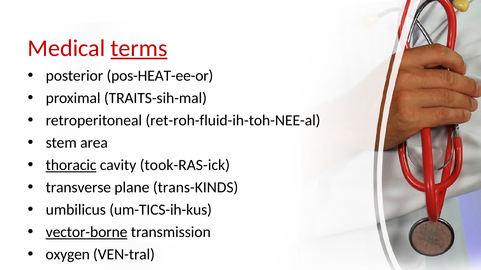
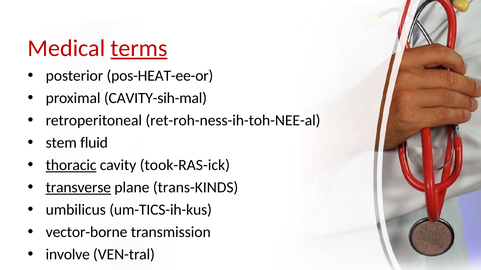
TRAITS-sih-mal: TRAITS-sih-mal -> CAVITY-sih-mal (155, 98)
ret-roh-fluid-ih-toh-NEE-al: ret-roh-fluid-ih-toh-NEE-al -> ret-roh-ness-ih-toh-NEE-al (233, 121)
area: area -> fluid (94, 143)
transverse underline: none -> present (78, 188)
vector-borne underline: present -> none (87, 233)
oxygen: oxygen -> involve (68, 255)
